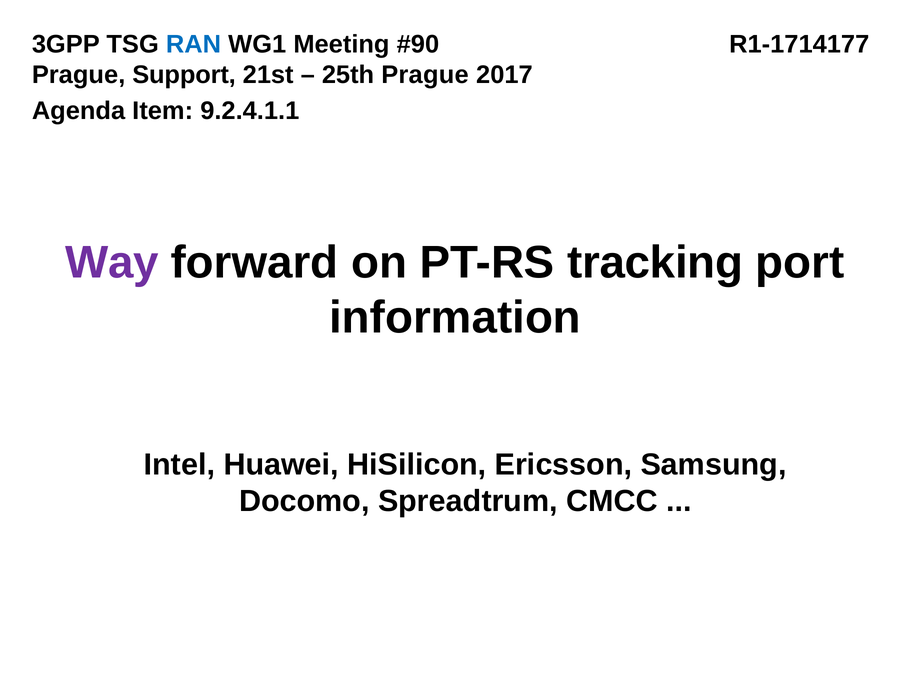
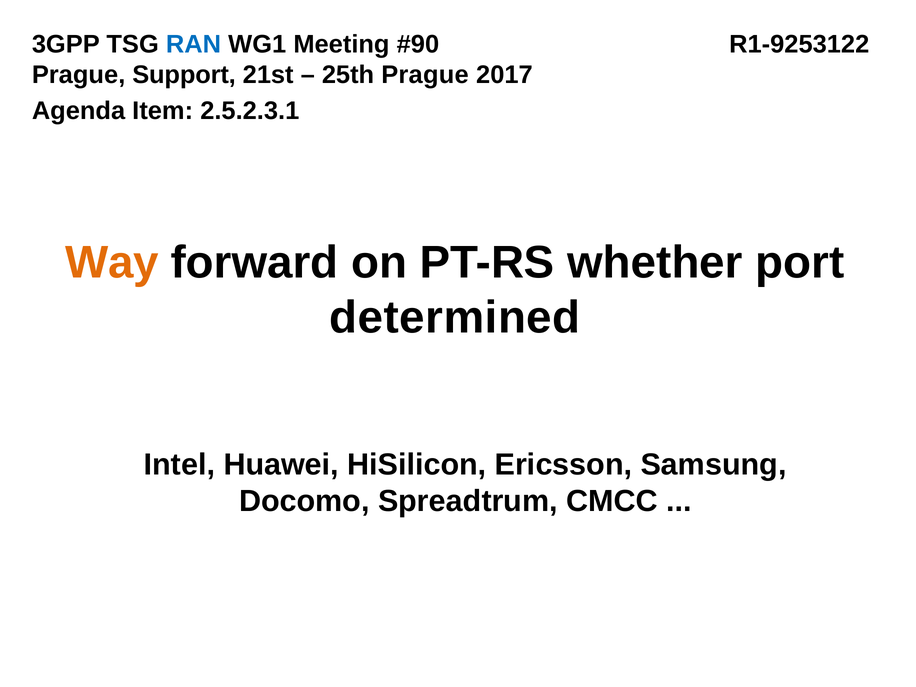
R1-1714177: R1-1714177 -> R1-9253122 (799, 44)
9.2.4.1.1: 9.2.4.1.1 -> 2.5.2.3.1 (250, 111)
Way colour: purple -> orange (112, 263)
tracking: tracking -> whether (655, 263)
information: information -> determined (455, 318)
